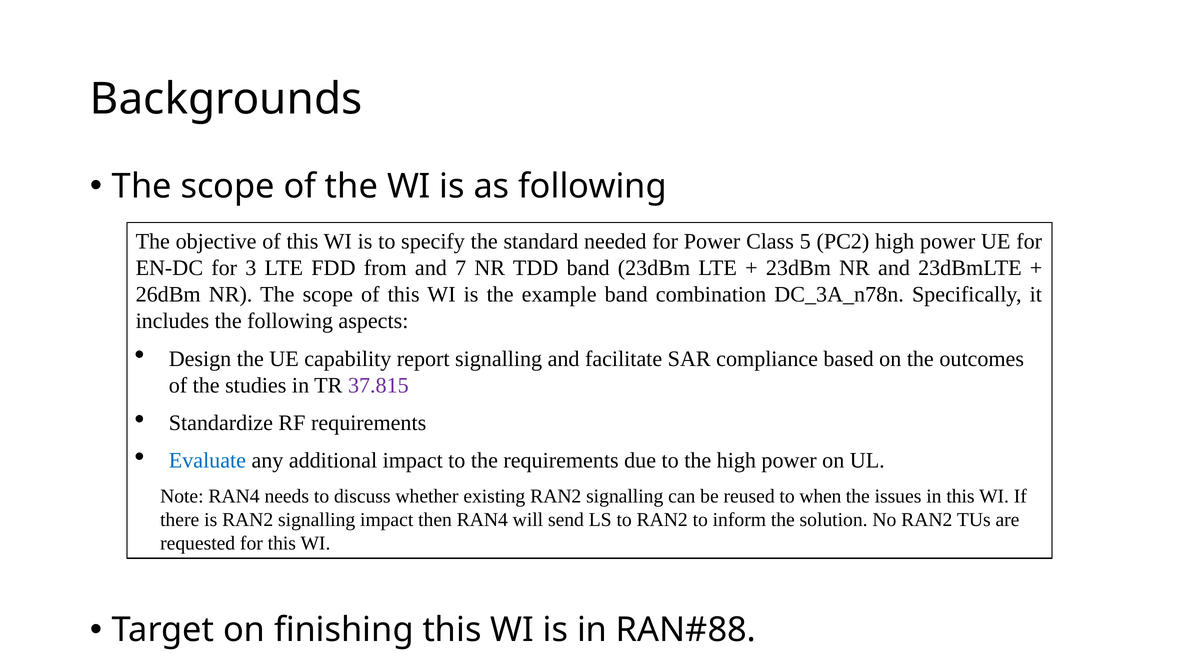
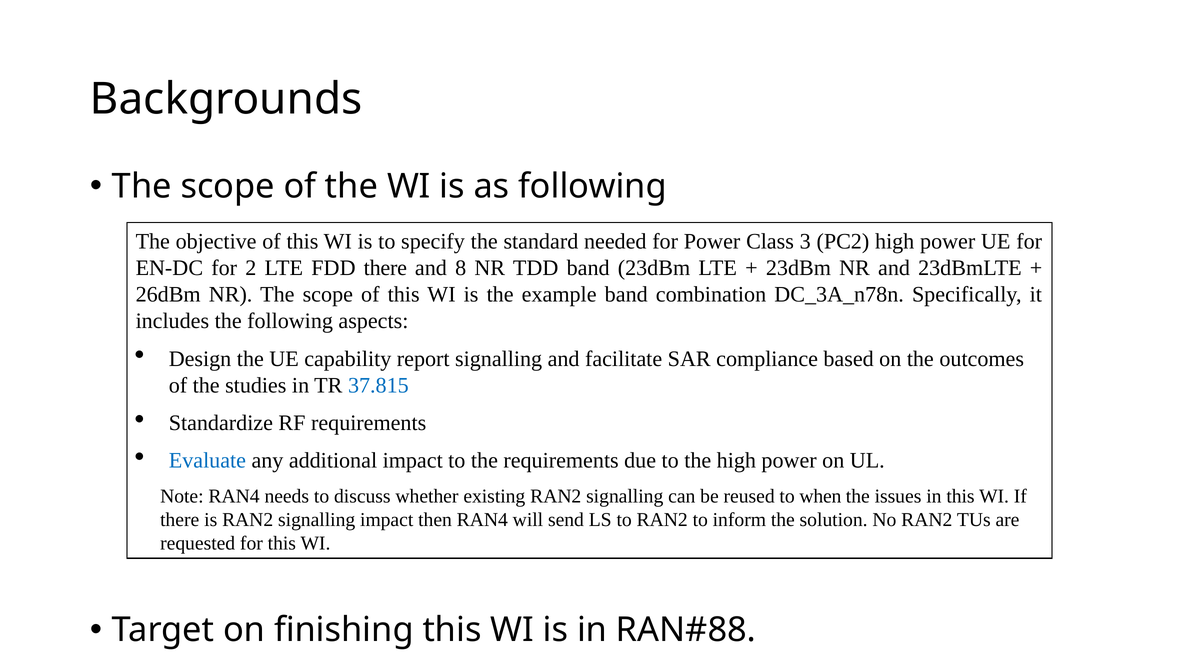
5: 5 -> 3 (805, 242)
3: 3 -> 2 (251, 268)
FDD from: from -> there (385, 268)
7: 7 -> 8 (461, 268)
37.815 colour: purple -> blue (378, 385)
